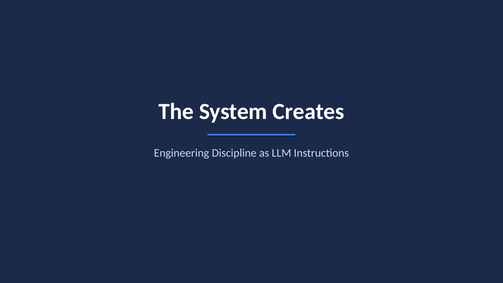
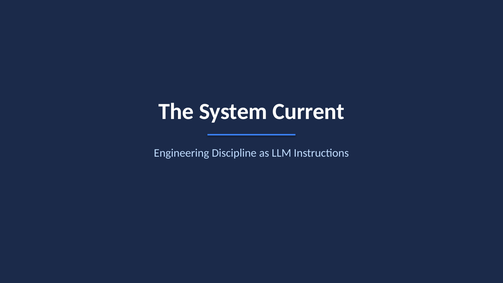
Creates: Creates -> Current (309, 112)
